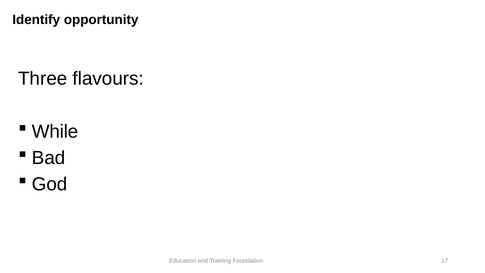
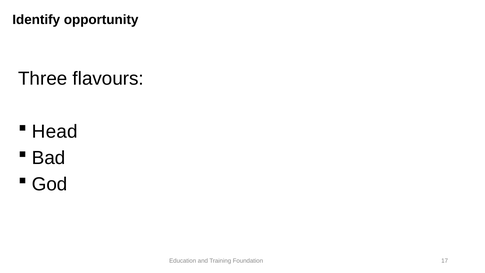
While: While -> Head (55, 131)
